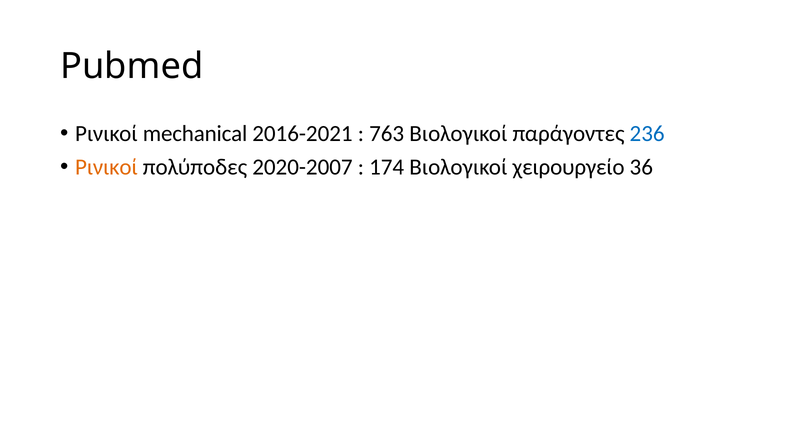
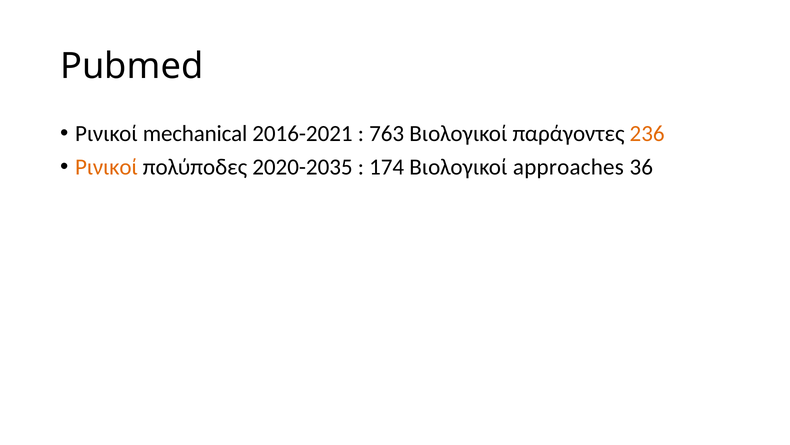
236 colour: blue -> orange (647, 134)
2020-2007: 2020-2007 -> 2020-2035 (302, 167)
χειρουργείο: χειρουργείο -> approaches (568, 167)
